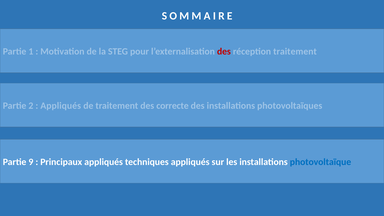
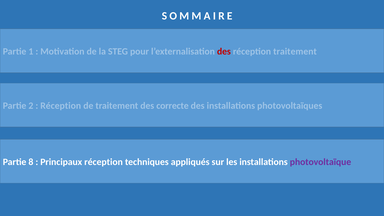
Appliqués: Appliqués -> Réception (61, 106)
9: 9 -> 8 (31, 162)
Principaux appliqués: appliqués -> réception (104, 162)
photovoltaïque colour: blue -> purple (321, 162)
